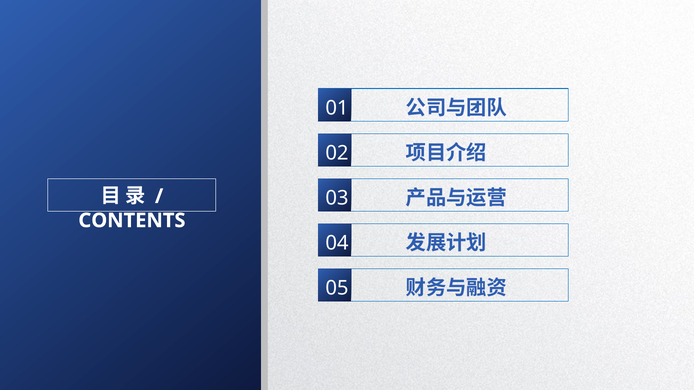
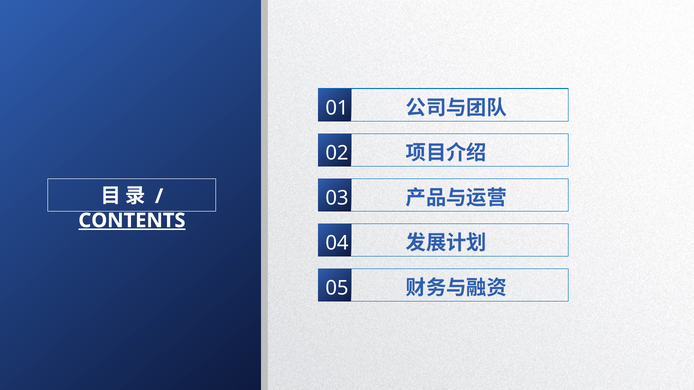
CONTENTS underline: none -> present (132, 221)
